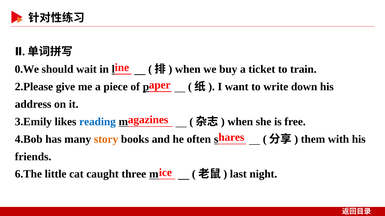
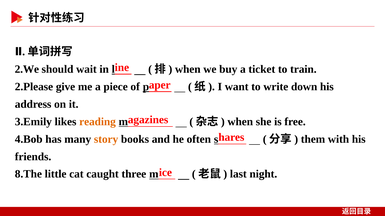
0.We: 0.We -> 2.We (27, 69)
reading colour: blue -> orange (97, 122)
6.The: 6.The -> 8.The (28, 174)
